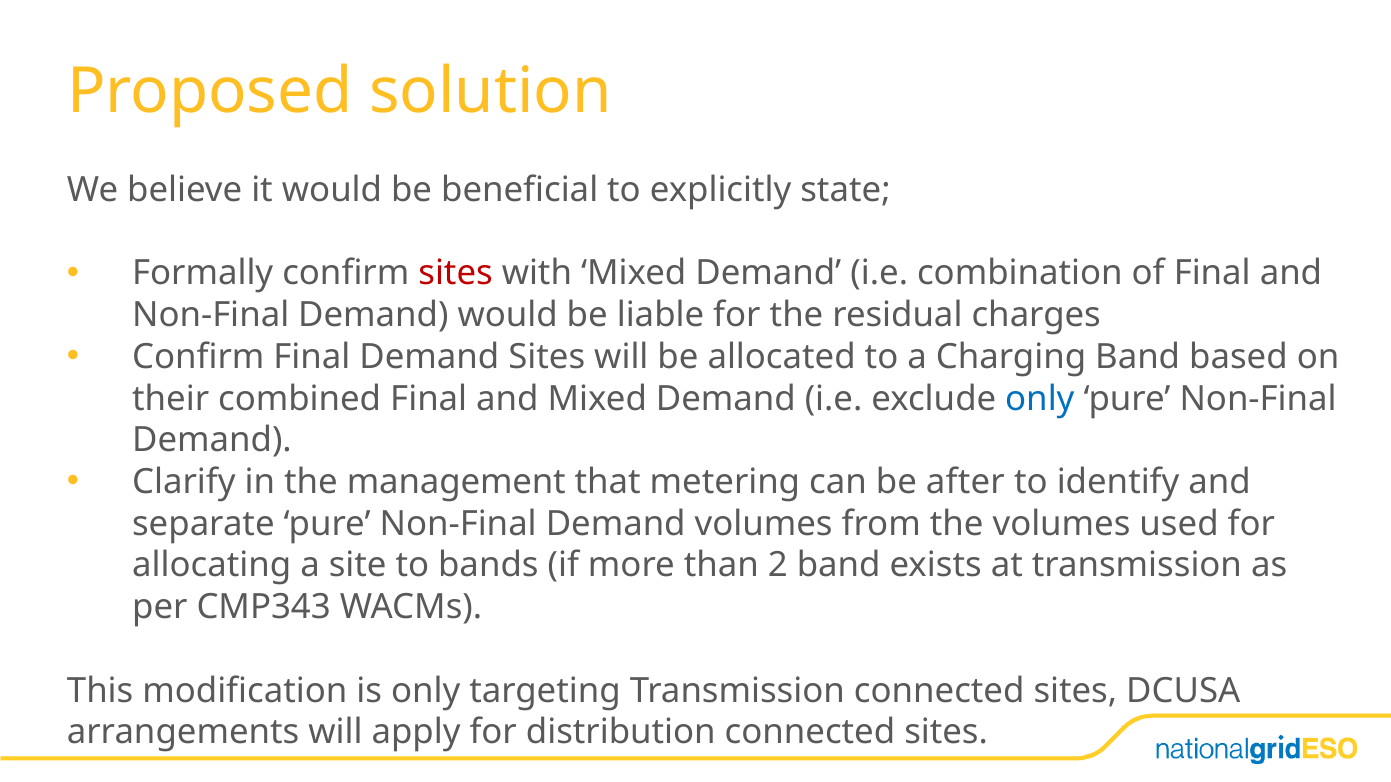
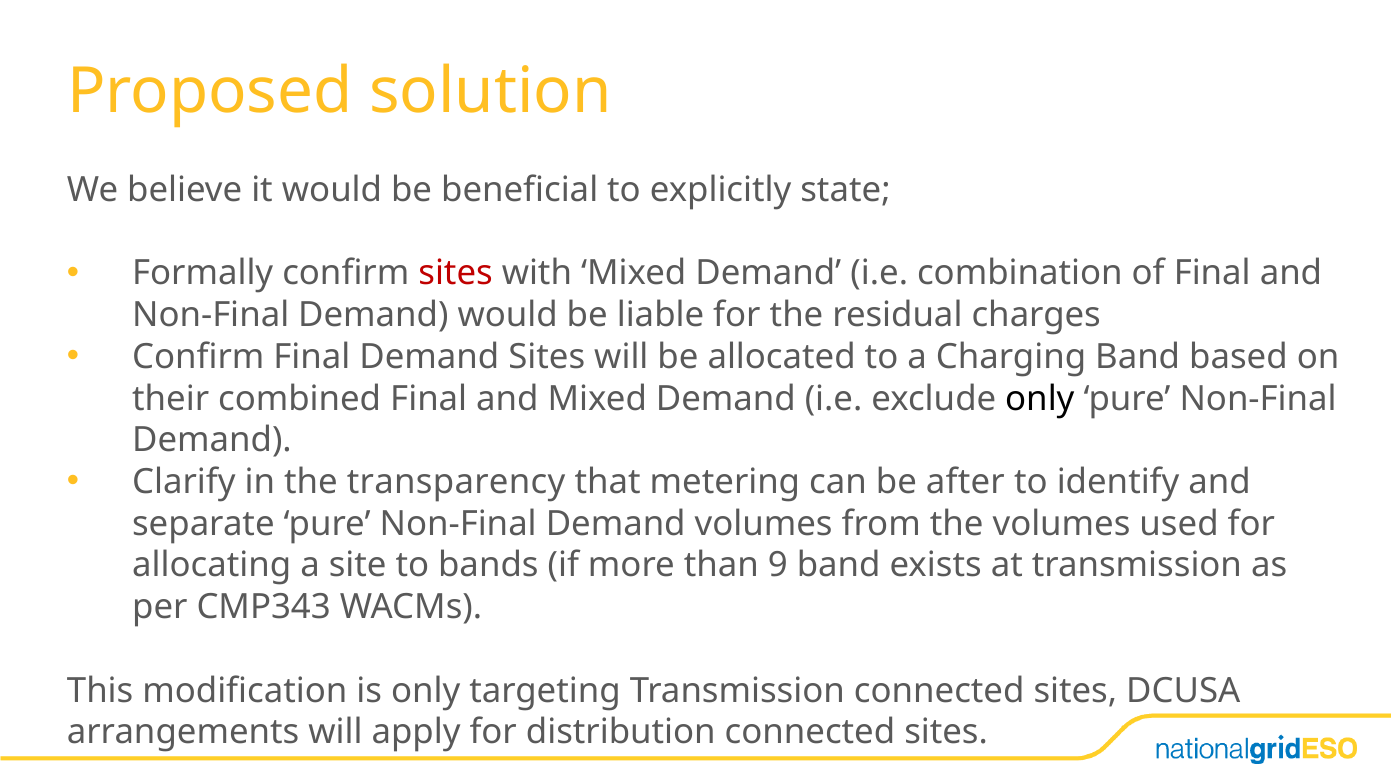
only colour: blue -> black (1040, 399)
management: management -> transparency (456, 482)
2: 2 -> 9 (778, 566)
